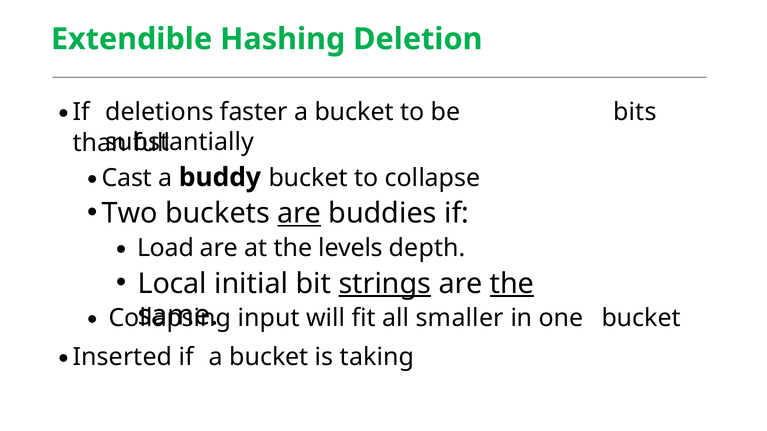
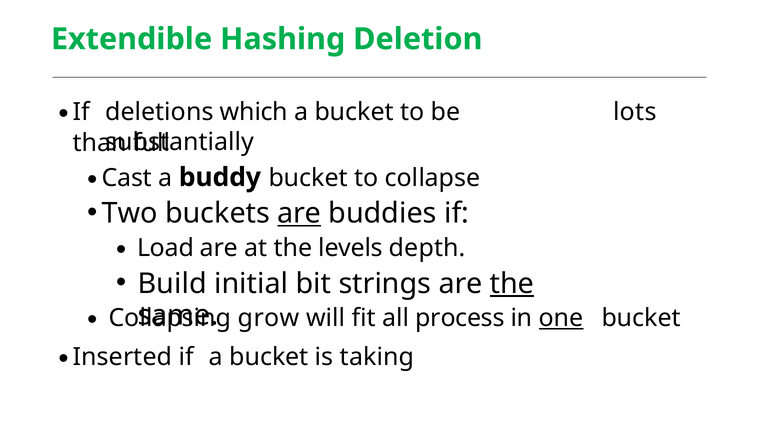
faster: faster -> which (254, 112)
bits: bits -> lots (635, 112)
Local: Local -> Build (172, 284)
strings underline: present -> none (385, 284)
input: input -> grow (269, 318)
smaller: smaller -> process (460, 318)
one underline: none -> present (561, 318)
